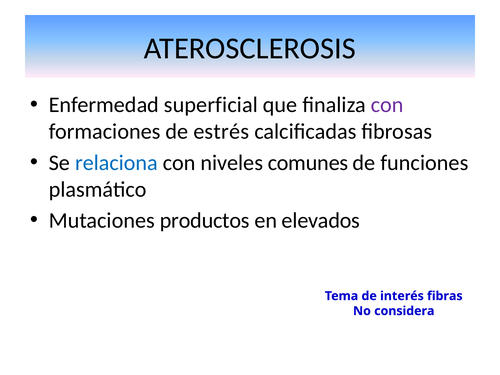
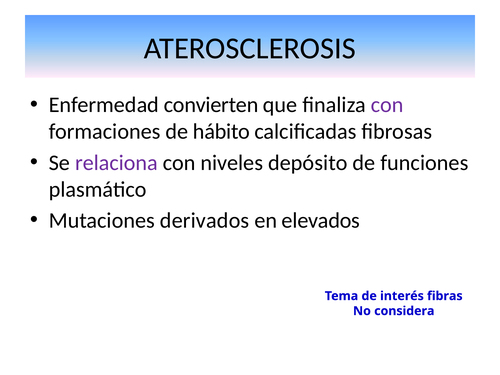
superficial: superficial -> convierten (211, 105)
estrés: estrés -> hábito (221, 132)
relaciona colour: blue -> purple (116, 163)
comunes: comunes -> depósito (308, 163)
productos: productos -> derivados (205, 220)
